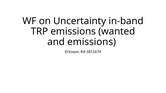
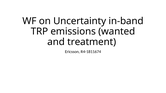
and emissions: emissions -> treatment (92, 42)
